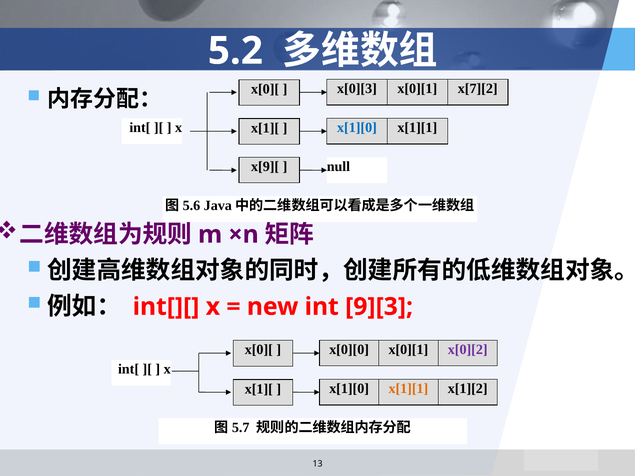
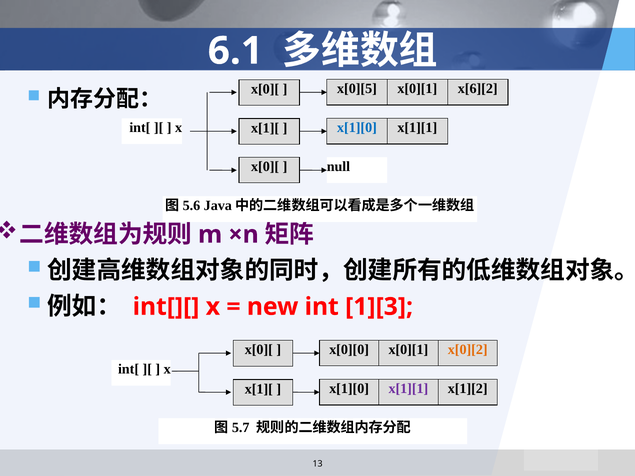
5.2: 5.2 -> 6.1 (235, 51)
x[0][3: x[0][3 -> x[0][5 (357, 89)
x[7][2: x[7][2 -> x[6][2 (478, 89)
x[9][: x[9][ -> x[0][ (265, 167)
9][3: 9][3 -> 1][3 (379, 307)
x[0][2 colour: purple -> orange (468, 350)
x[1][1 colour: orange -> purple (408, 389)
